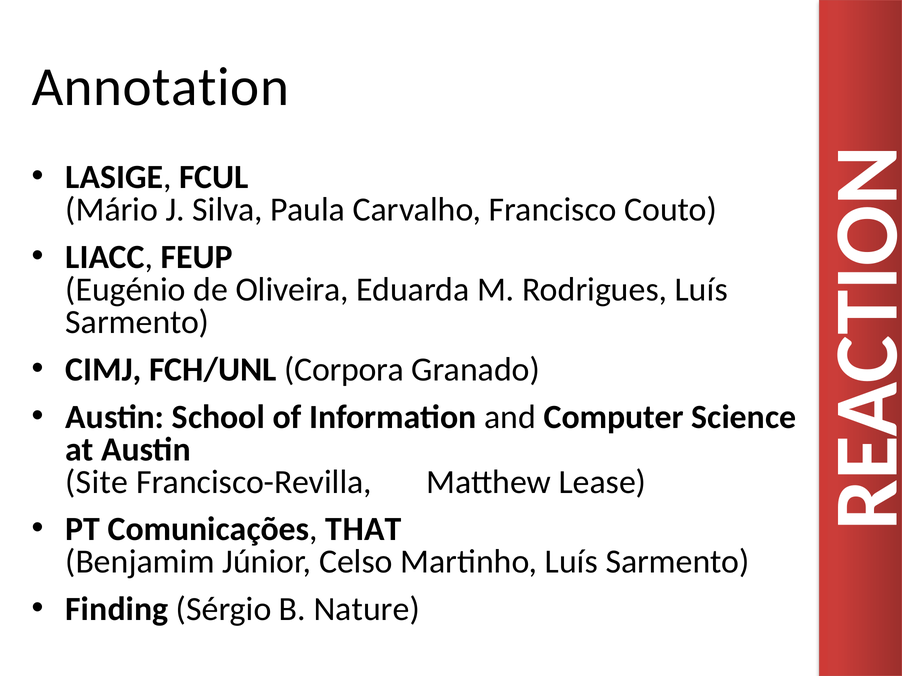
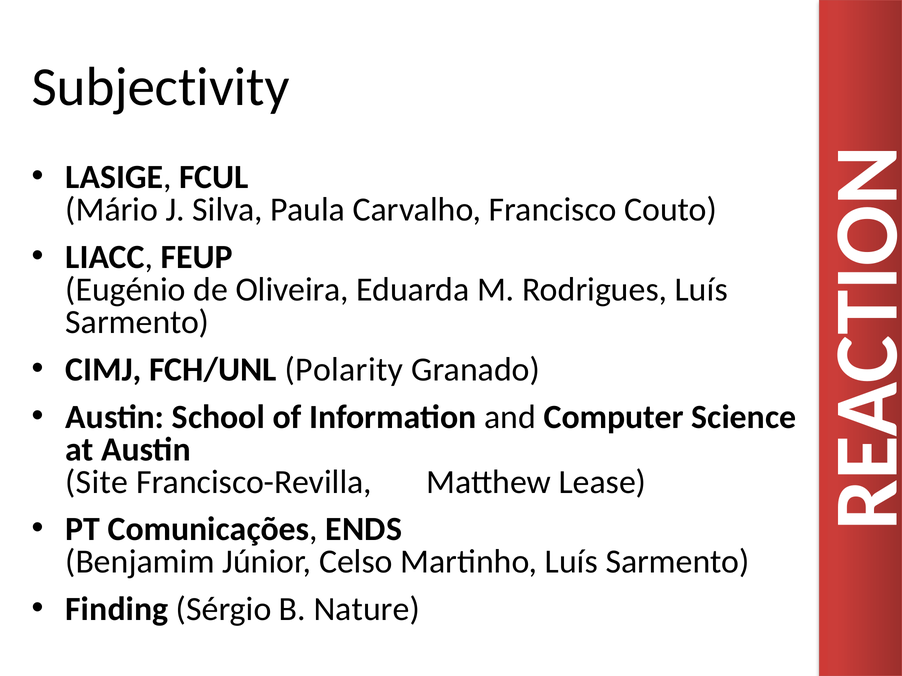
Annotation: Annotation -> Subjectivity (161, 87)
Corpora: Corpora -> Polarity (344, 370)
THAT: THAT -> ENDS (364, 530)
